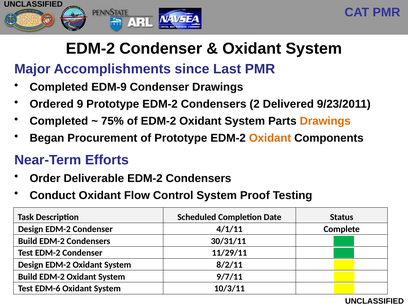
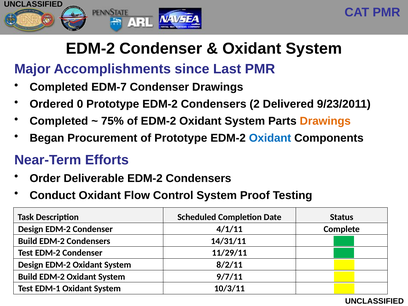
EDM-9: EDM-9 -> EDM-7 (109, 87)
9: 9 -> 0 (80, 104)
Oxidant colour: orange -> blue (270, 138)
30/31/11: 30/31/11 -> 14/31/11 (228, 241)
EDM-6: EDM-6 -> EDM-1 (48, 289)
